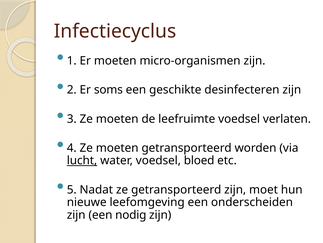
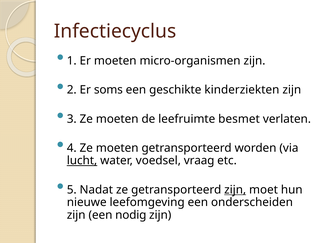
desinfecteren: desinfecteren -> kinderziekten (242, 90)
leefruimte voedsel: voedsel -> besmet (239, 119)
bloed: bloed -> vraag (199, 160)
zijn underline: none -> present (235, 189)
